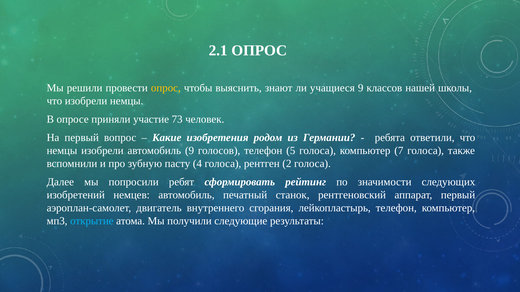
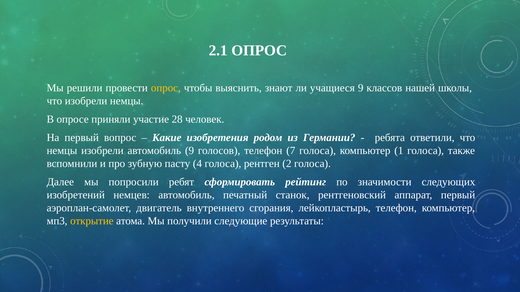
73: 73 -> 28 (177, 120)
5: 5 -> 7 (291, 151)
7: 7 -> 1 (399, 151)
открытие colour: light blue -> yellow (92, 221)
